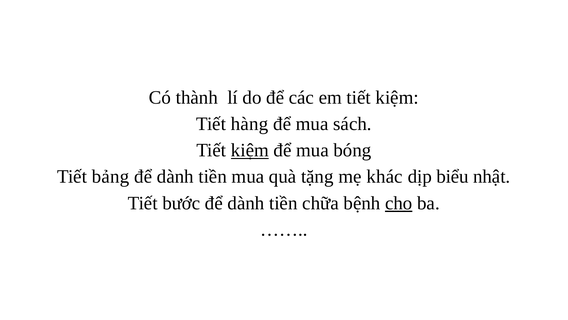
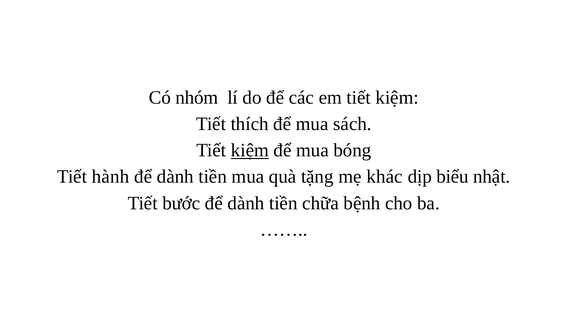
thành: thành -> nhóm (197, 97)
hàng: hàng -> thích (250, 124)
bảng: bảng -> hành (111, 176)
cho underline: present -> none (399, 203)
